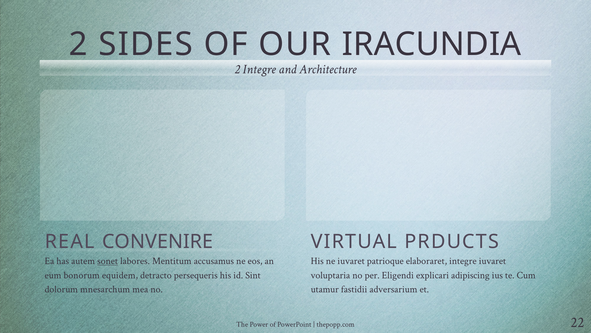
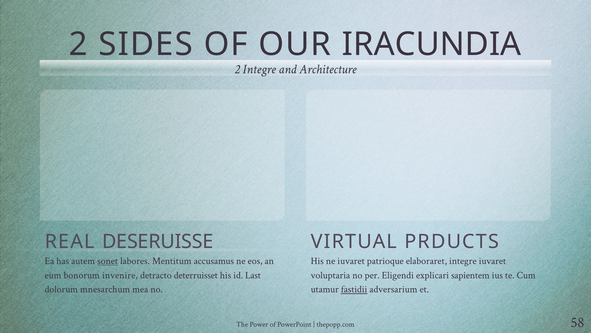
CONVENIRE: CONVENIRE -> DESERUISSE (158, 241)
equidem: equidem -> invenire (120, 275)
persequeris: persequeris -> deterruisset (196, 275)
Sint: Sint -> Last (253, 275)
adipiscing: adipiscing -> sapientem (470, 275)
fastidii underline: none -> present (354, 289)
22: 22 -> 58 (577, 322)
